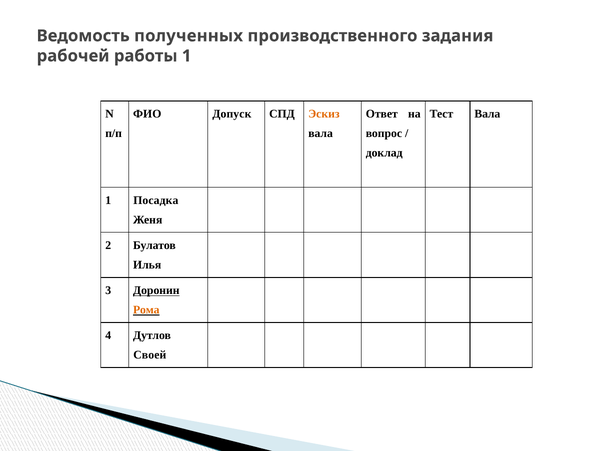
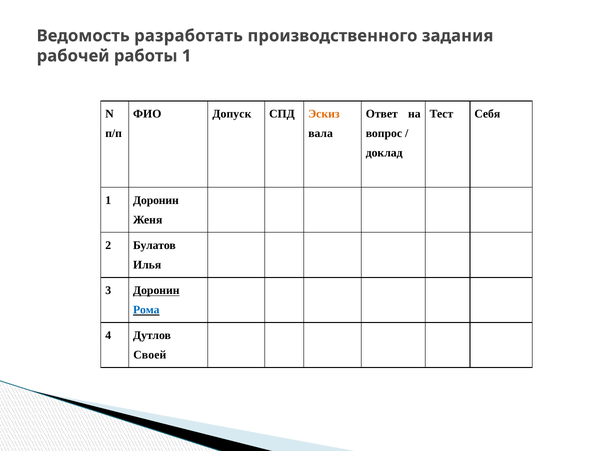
полученных: полученных -> разработать (189, 36)
Тест Вала: Вала -> Себя (487, 114)
1 Посадка: Посадка -> Доронин (156, 200)
Рома colour: orange -> blue (146, 310)
